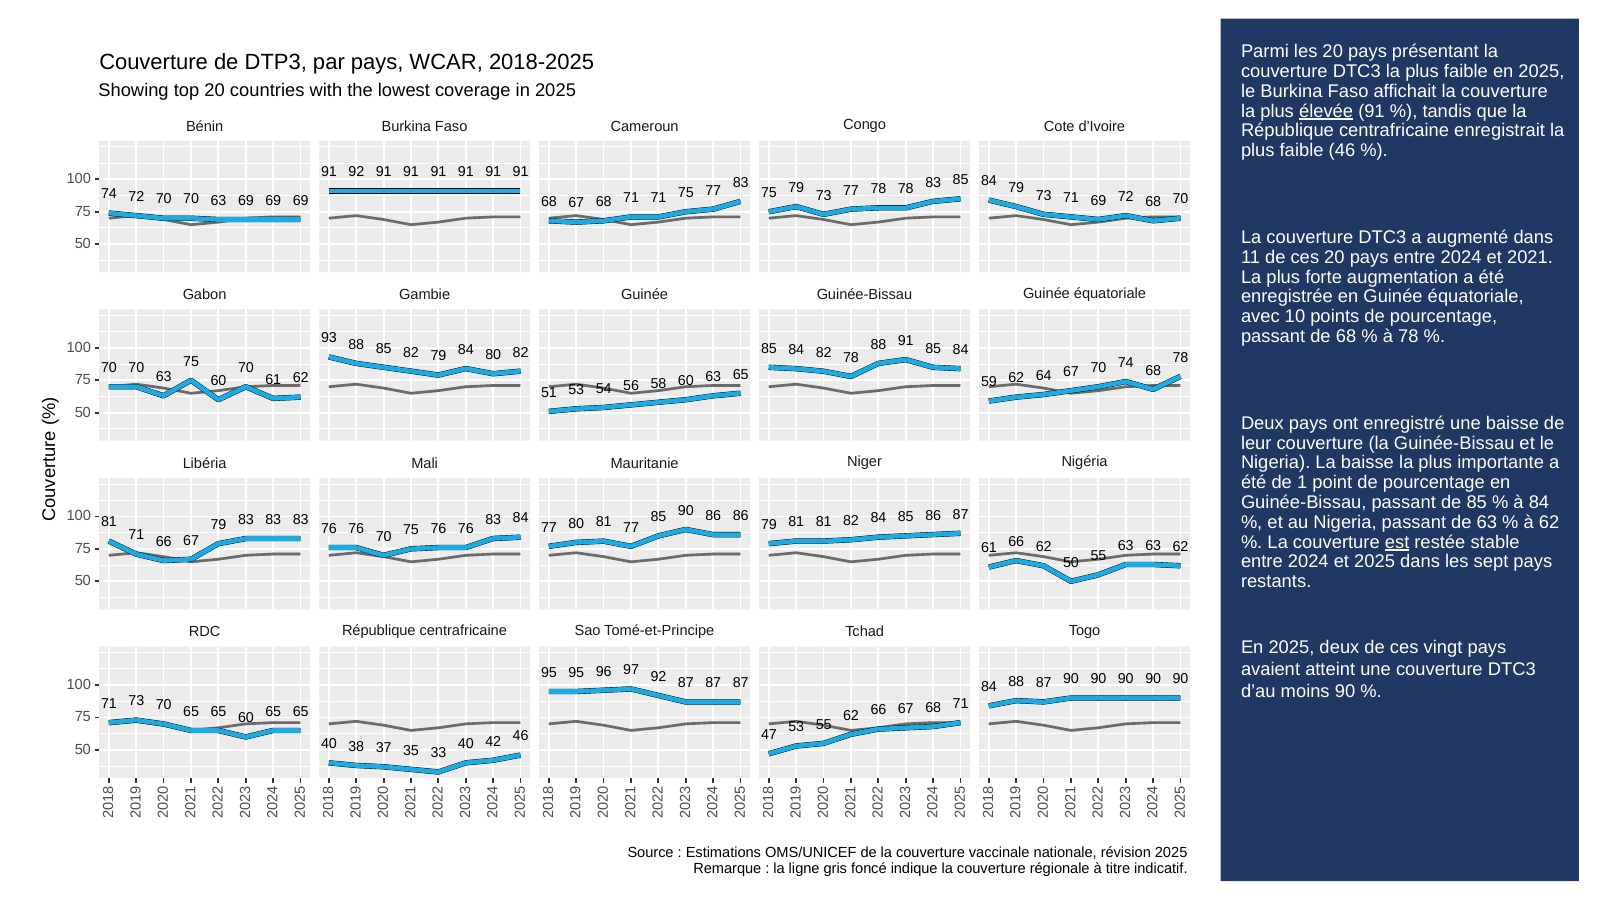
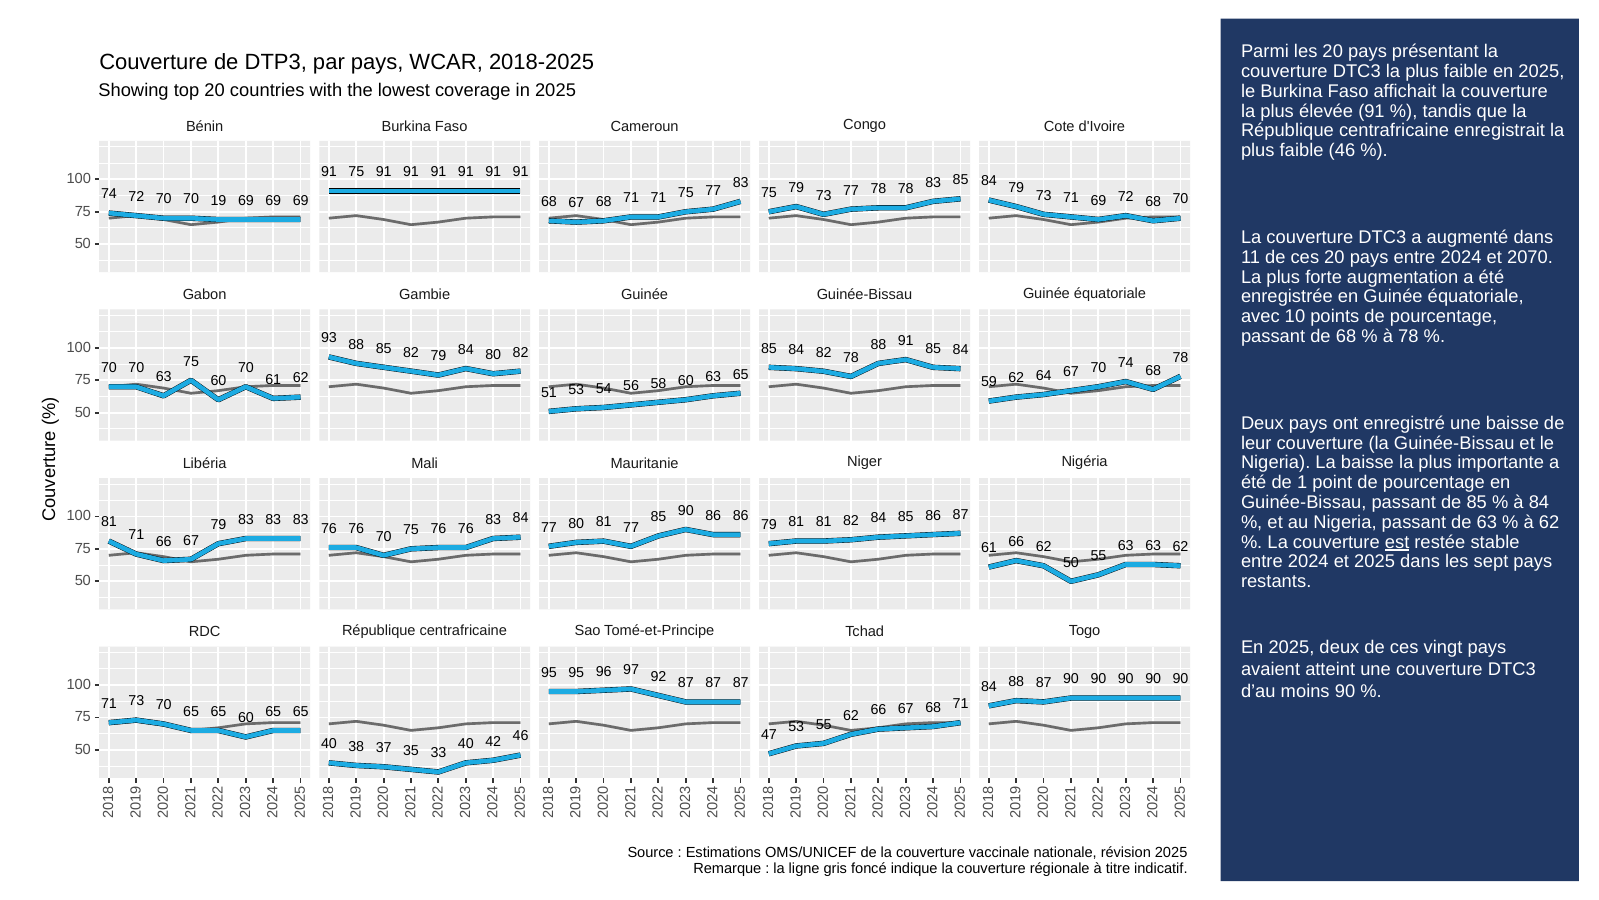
élevée underline: present -> none (1326, 111)
91 92: 92 -> 75 (356, 172)
72 70 70 63: 63 -> 19 (219, 200)
2021: 2021 -> 2070 (1530, 257)
